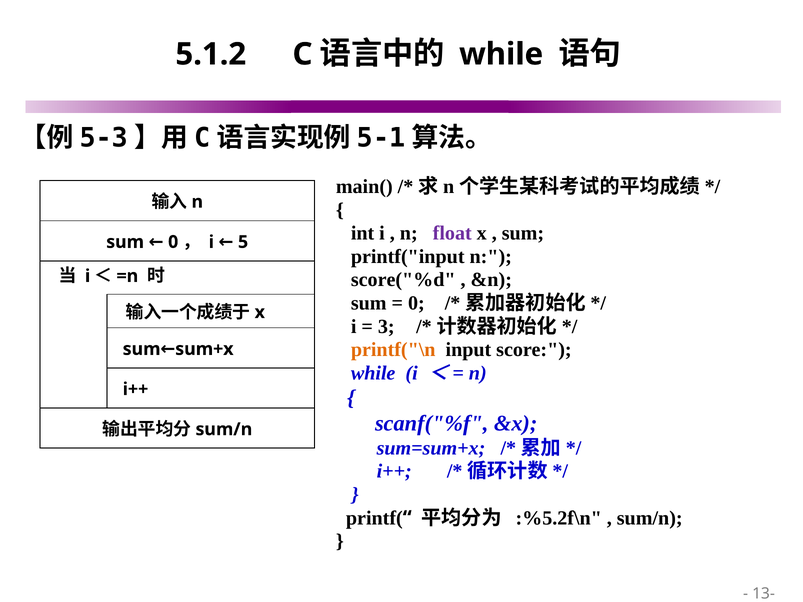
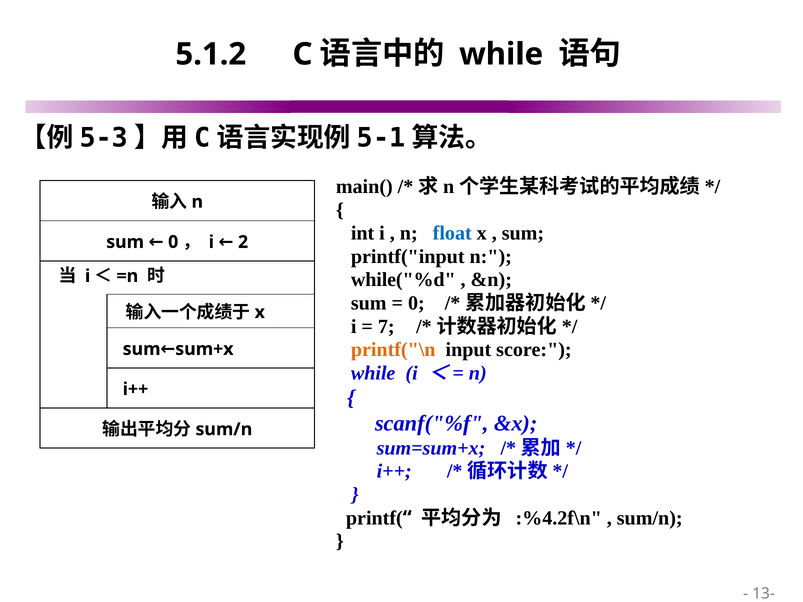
float colour: purple -> blue (452, 233)
5: 5 -> 2 (243, 242)
score("%d: score("%d -> while("%d (403, 280)
3: 3 -> 7 (386, 327)
:%5.2f\n: :%5.2f\n -> :%4.2f\n (559, 518)
